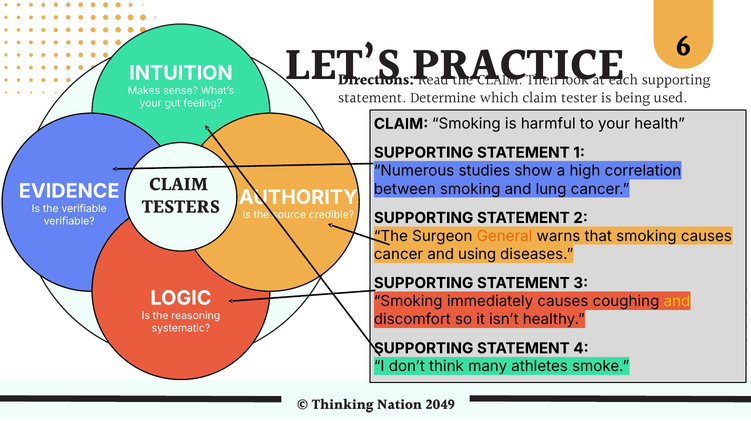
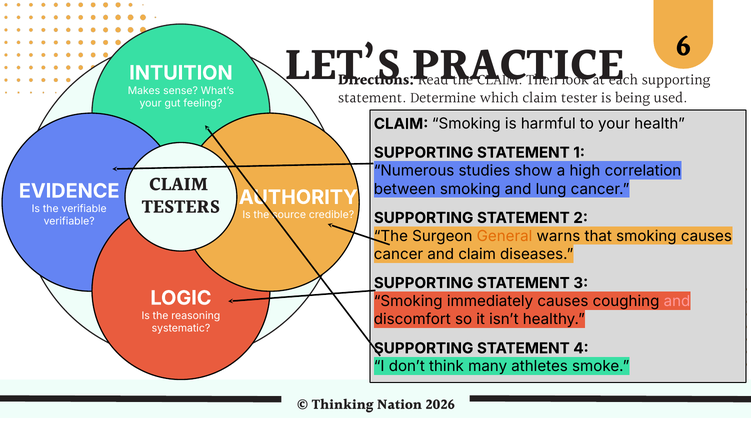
and using: using -> claim (477, 254)
and colour: yellow -> pink (677, 301)
2049: 2049 -> 2026 (440, 404)
